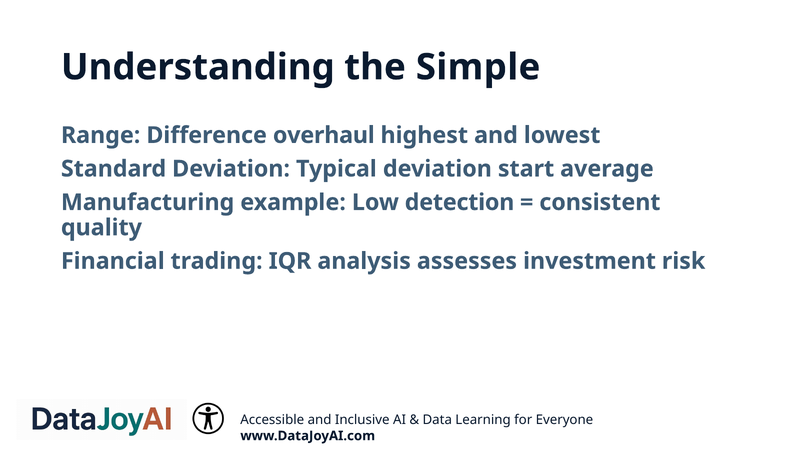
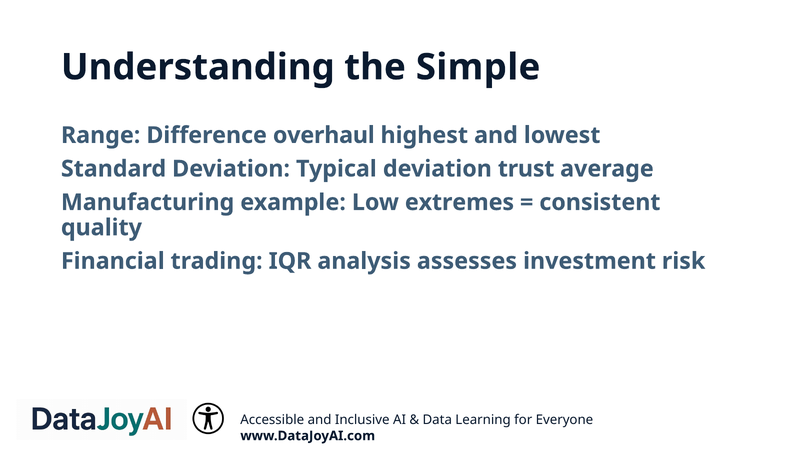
start: start -> trust (526, 169)
detection: detection -> extremes (459, 202)
